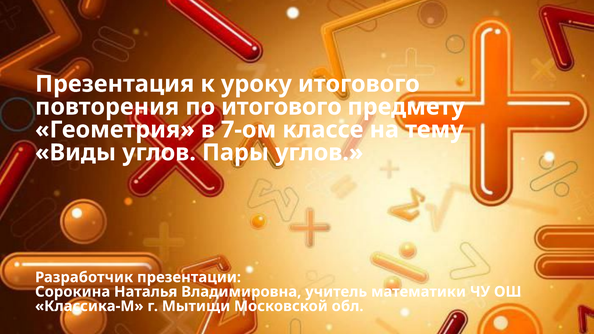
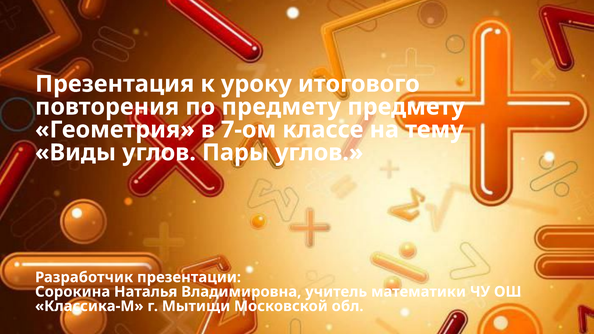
по итогового: итогового -> предмету (281, 107)
